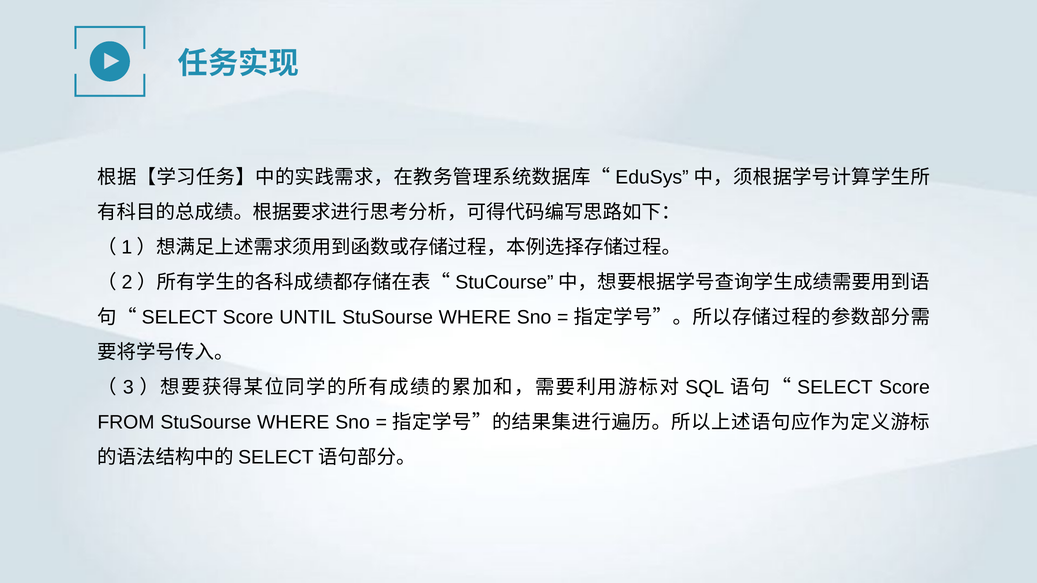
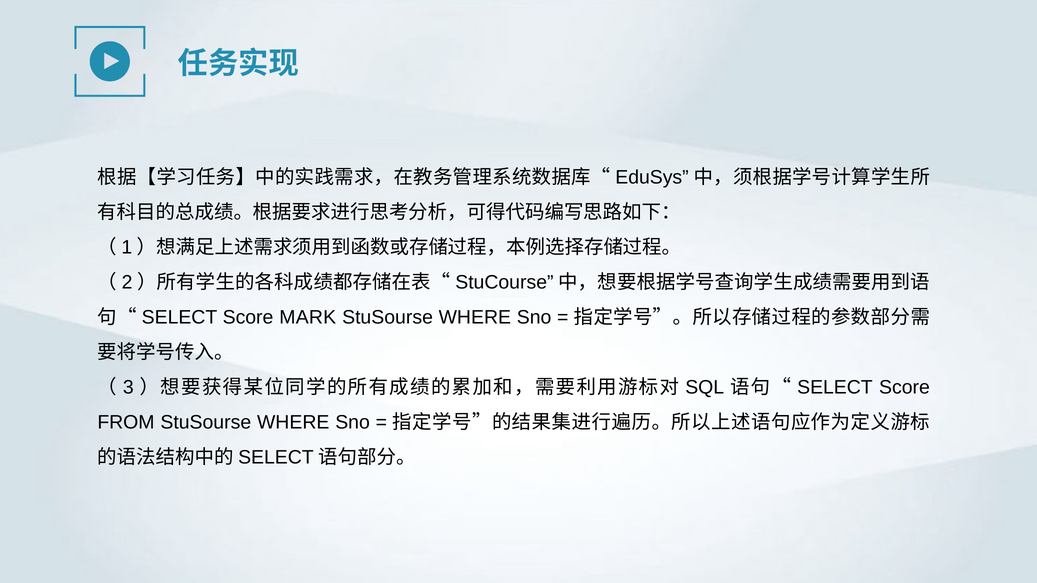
UNTIL: UNTIL -> MARK (308, 318)
